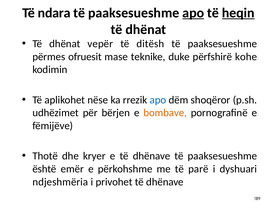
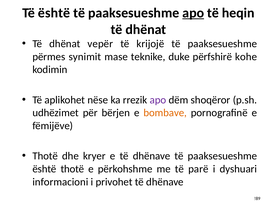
Të ndara: ndara -> është (54, 13)
heqin underline: present -> none (238, 13)
ditësh: ditësh -> krijojë (150, 44)
ofruesit: ofruesit -> synimit (85, 57)
apo colour: blue -> purple (158, 100)
është emër: emër -> thotë (72, 169)
ndjeshmëria: ndjeshmëria -> informacioni (60, 182)
